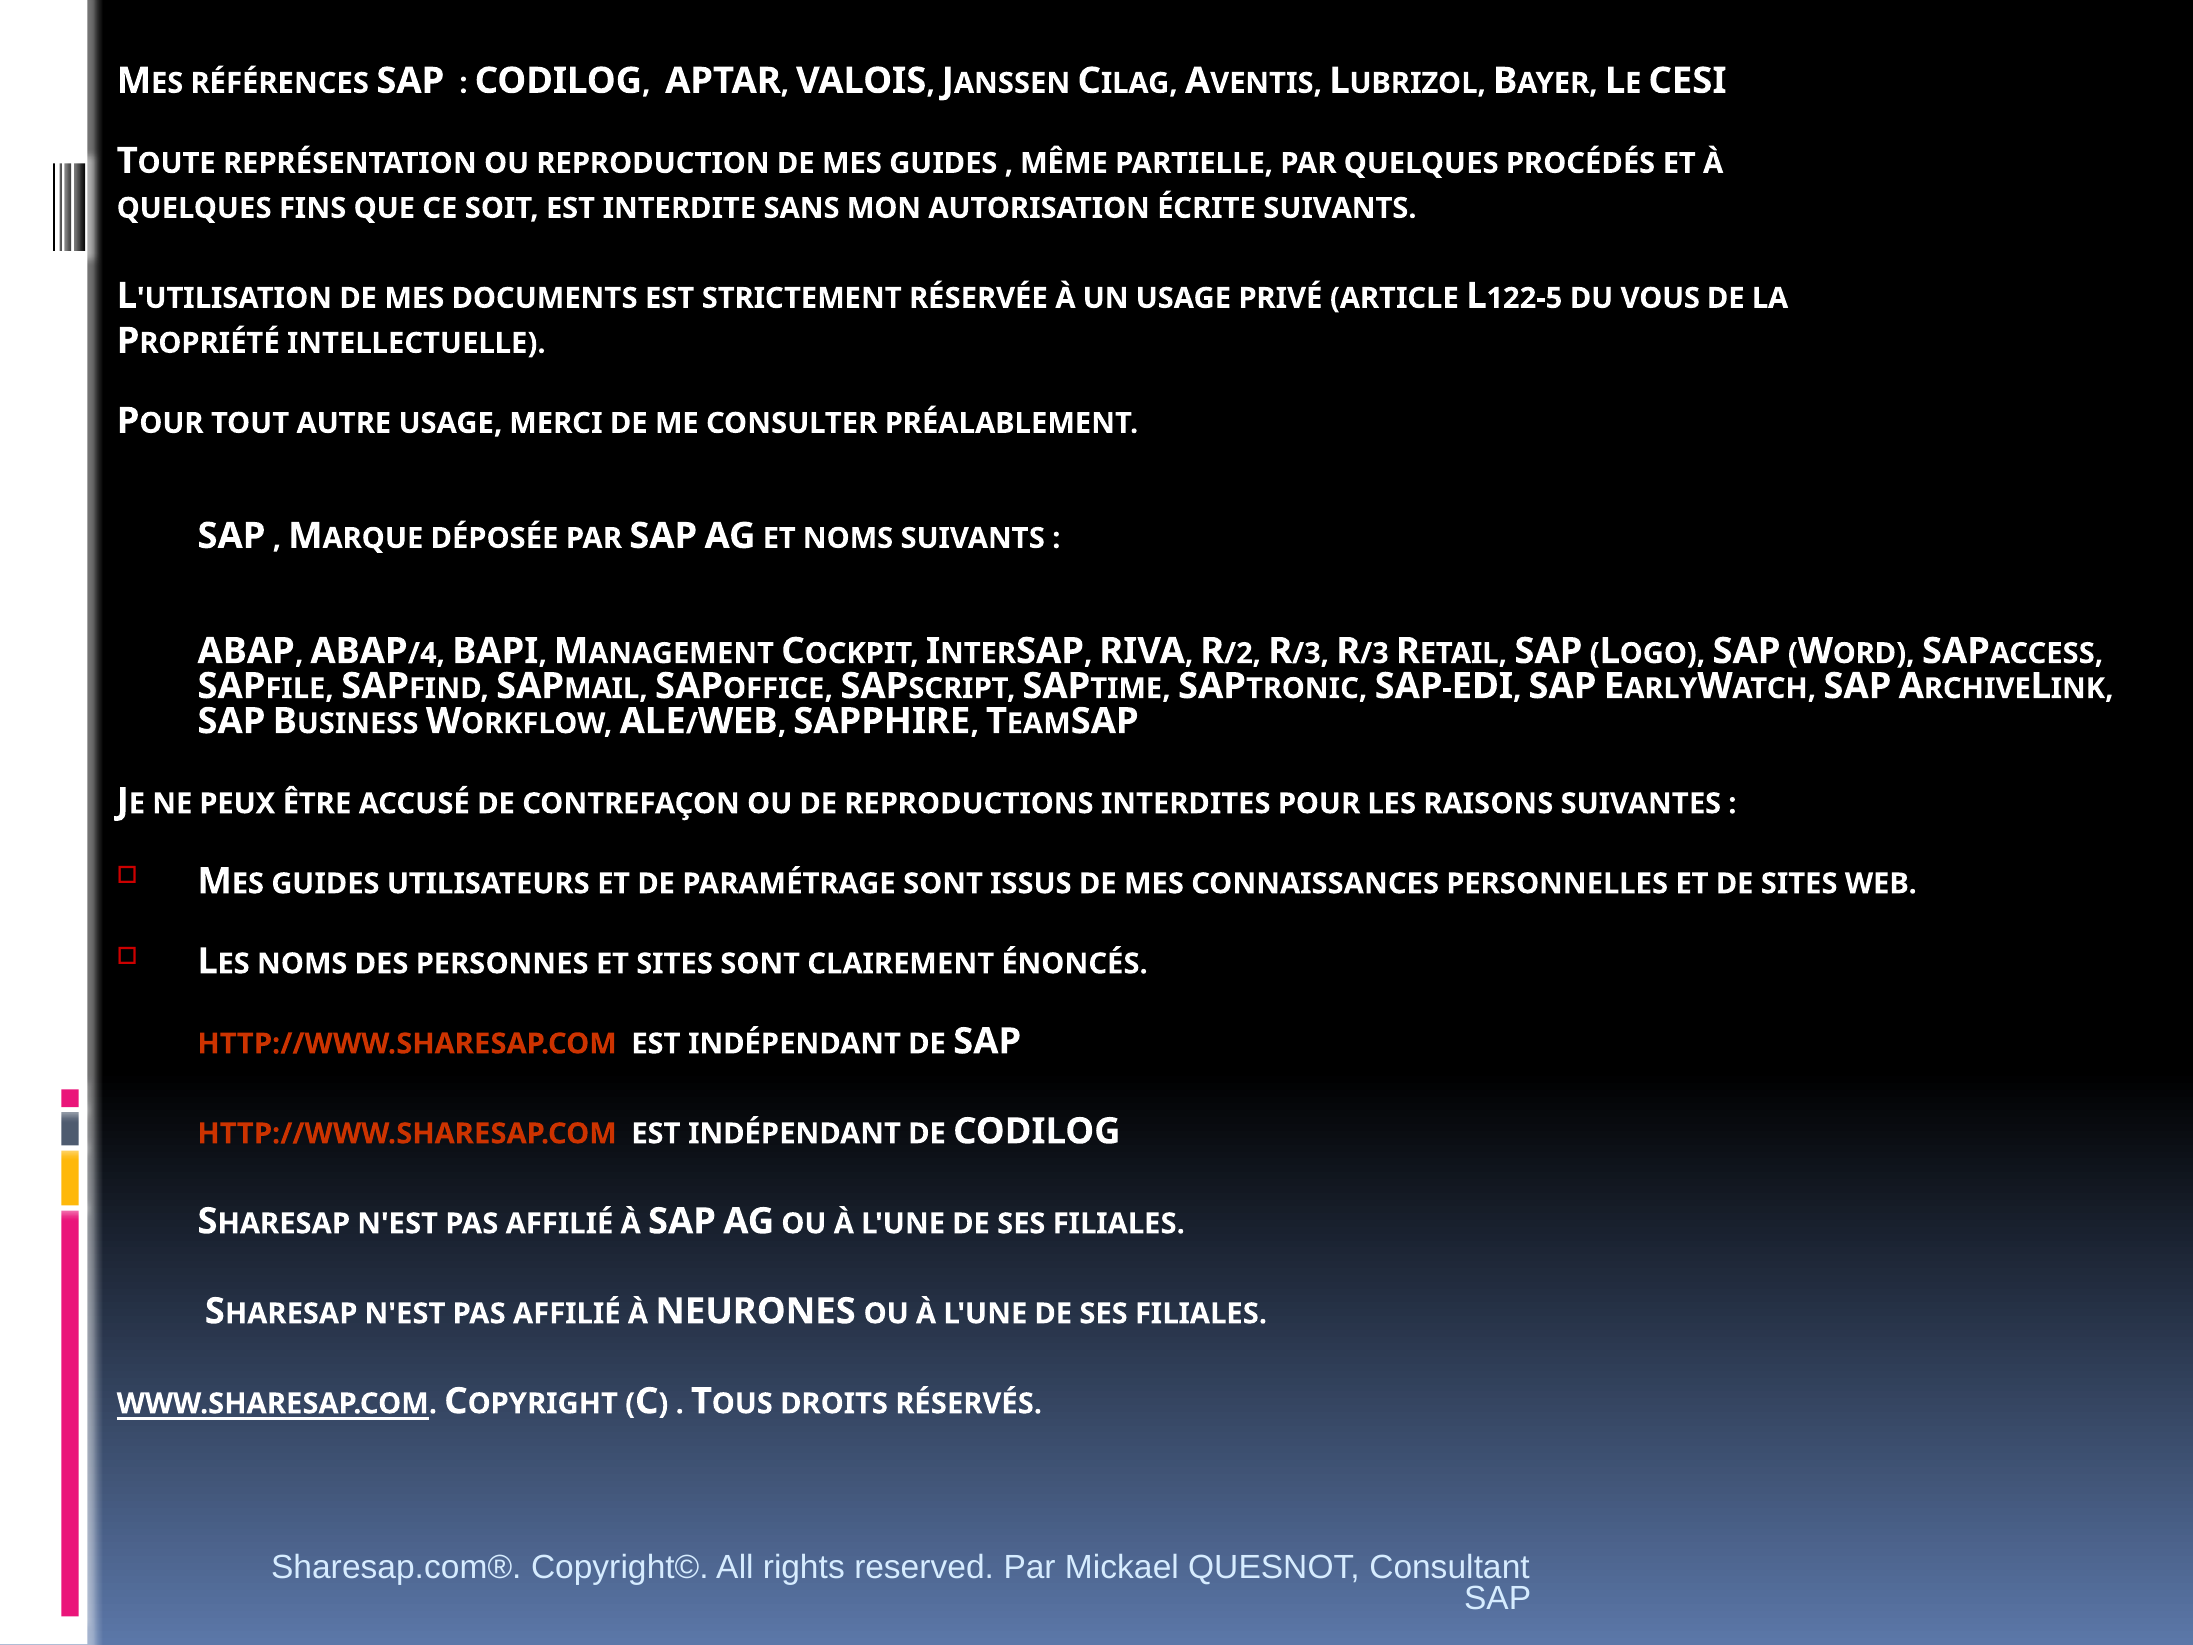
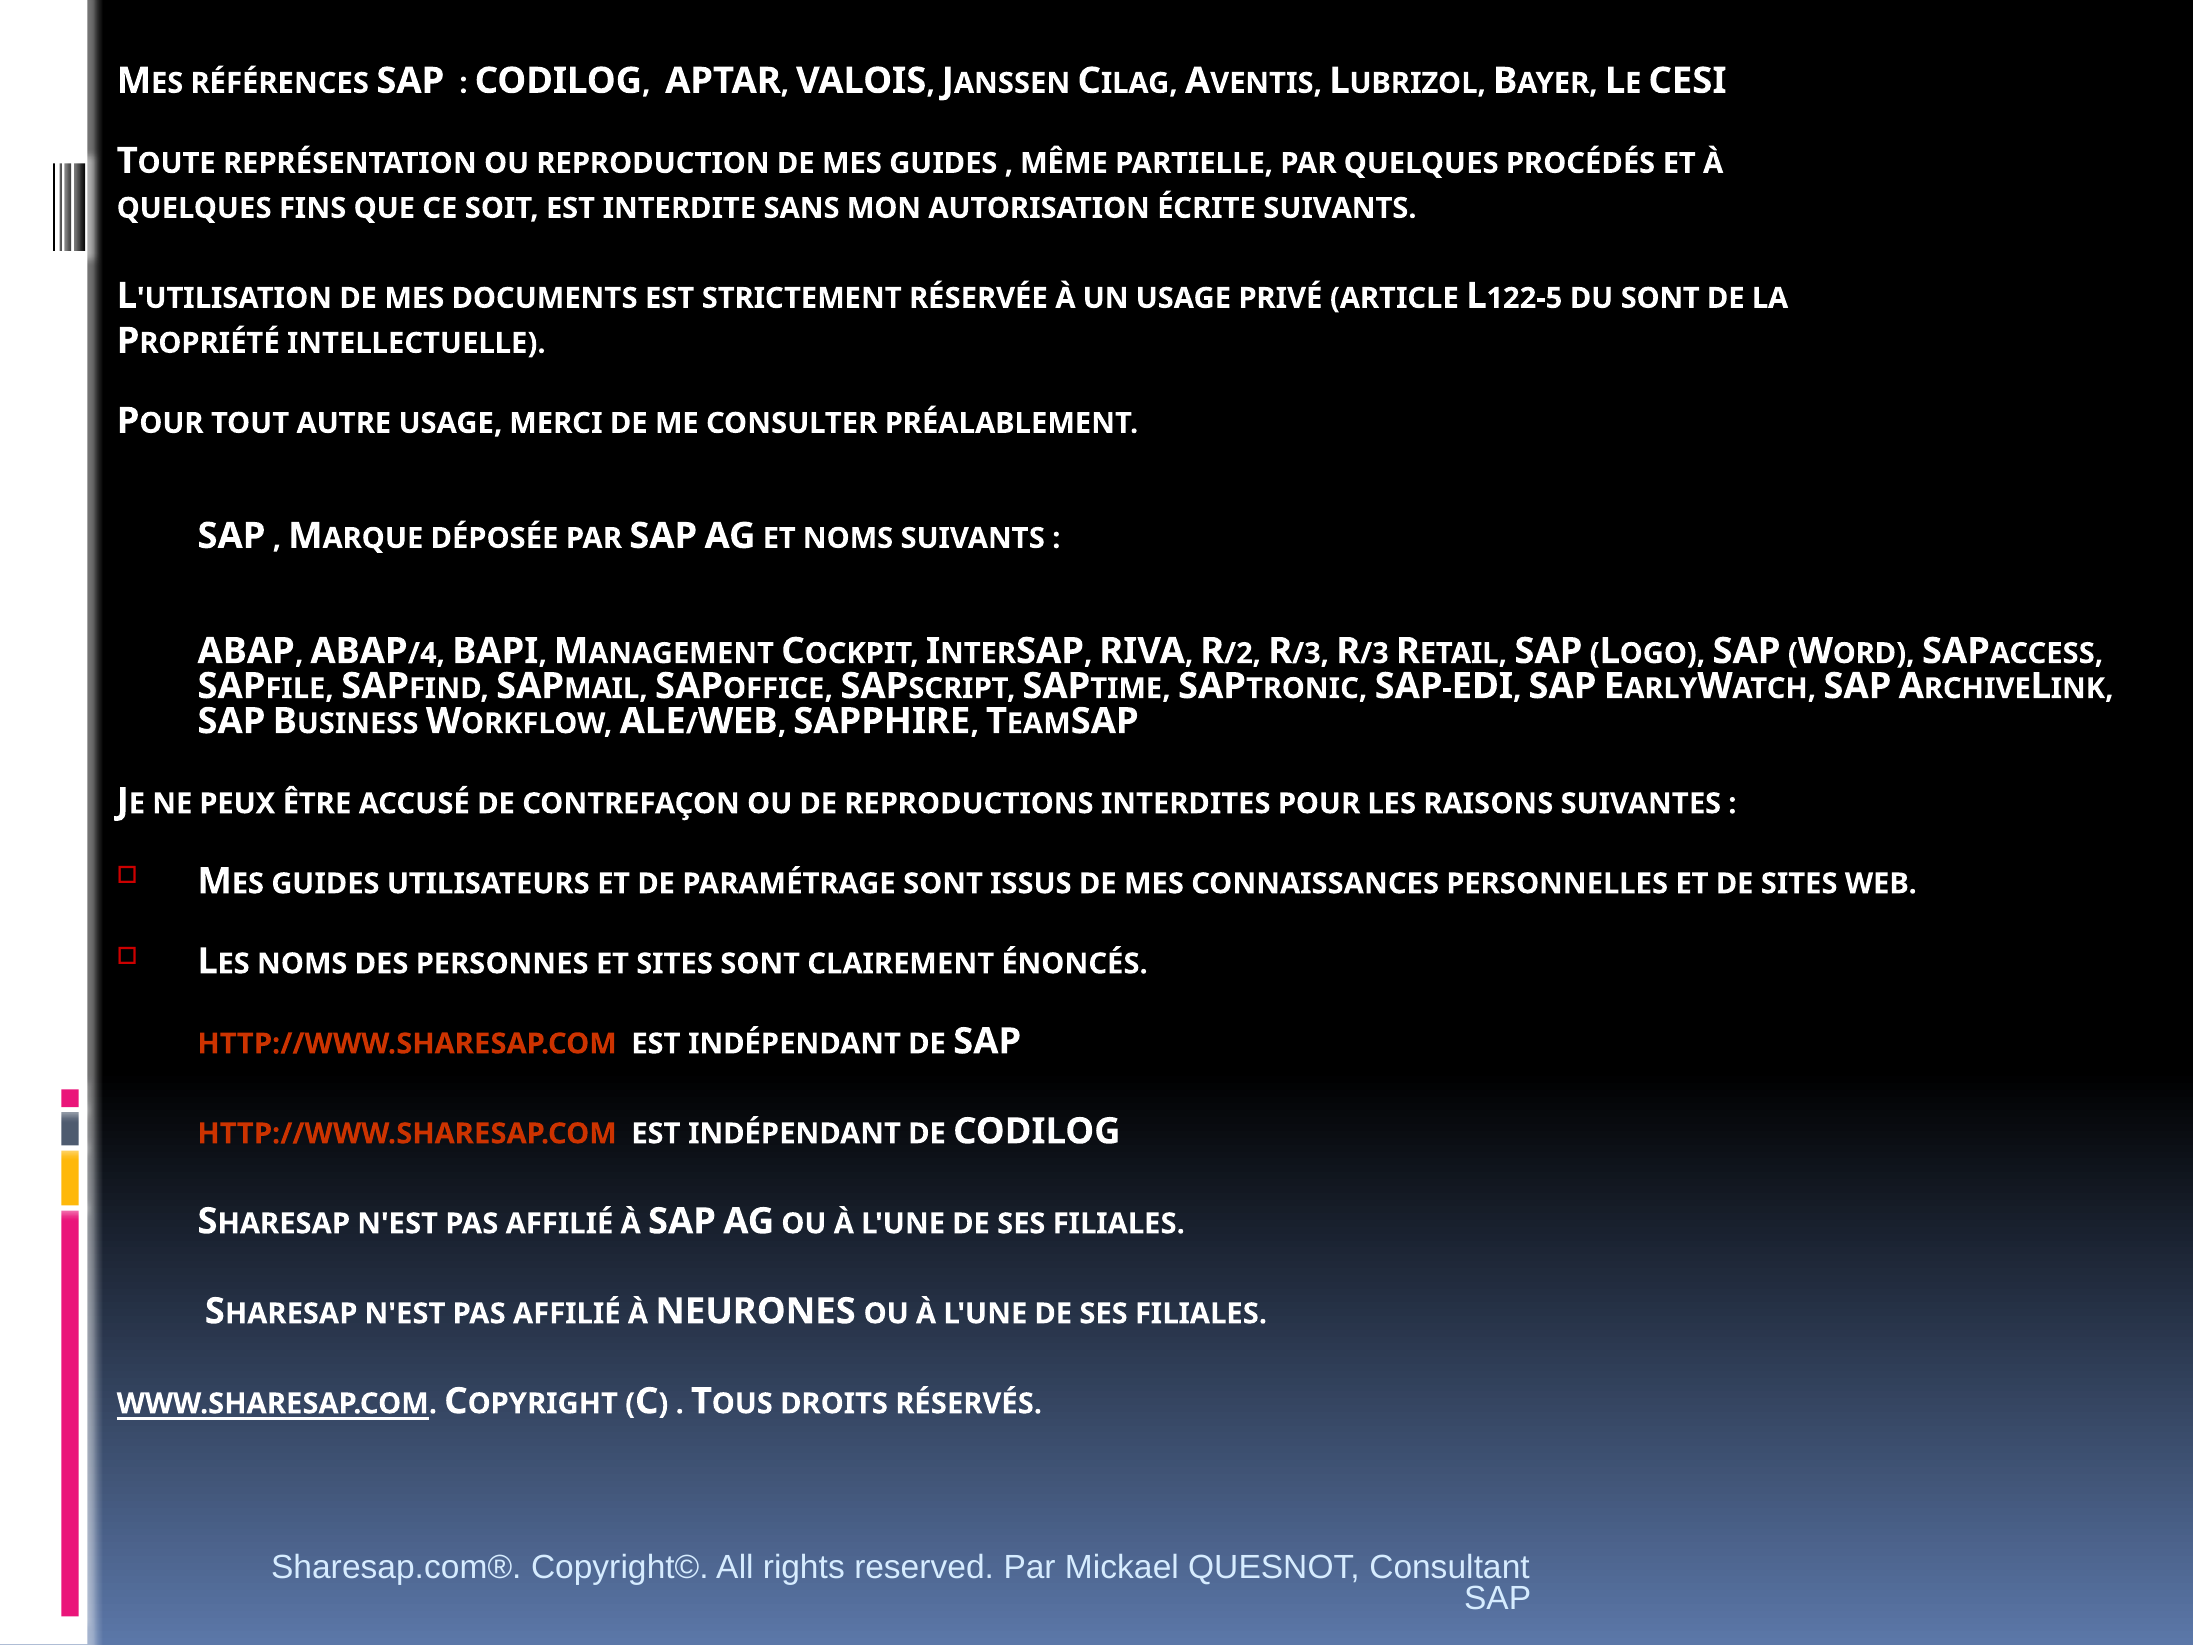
DU VOUS: VOUS -> SONT (1660, 298)
